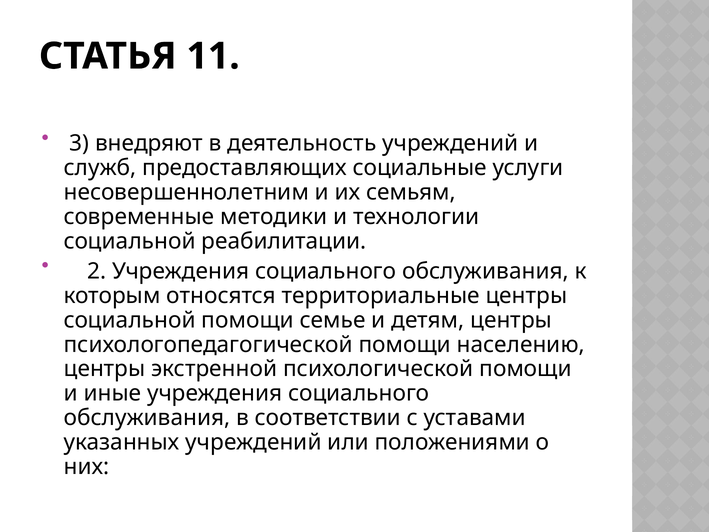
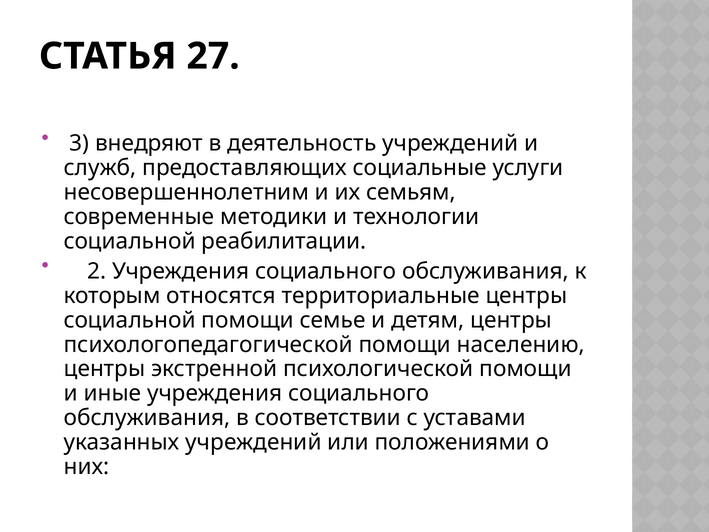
11: 11 -> 27 (213, 56)
